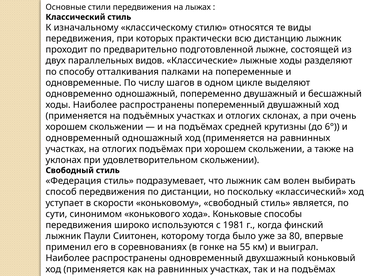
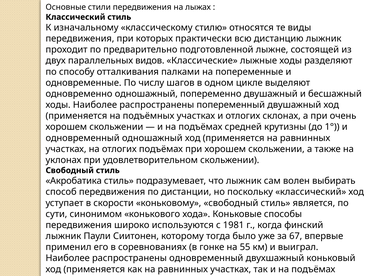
6°: 6° -> 1° (332, 127)
Федерация: Федерация -> Акробатика (74, 181)
80: 80 -> 67 (296, 236)
